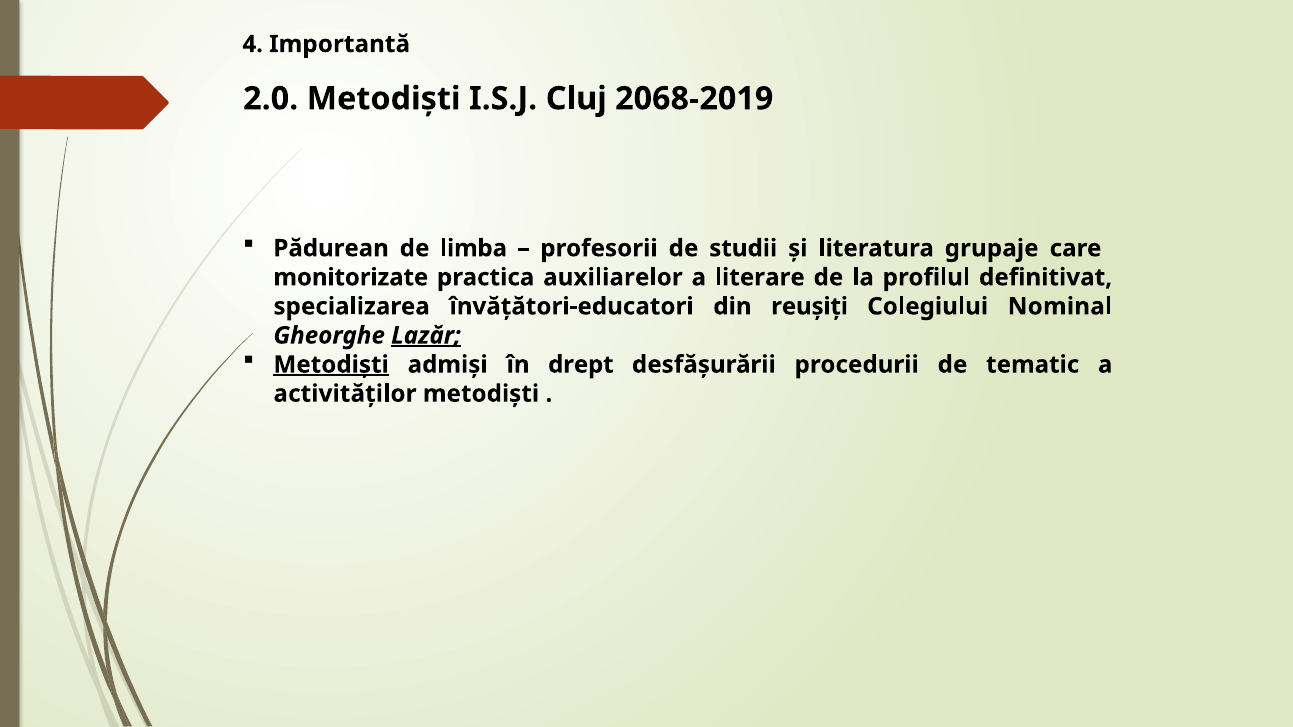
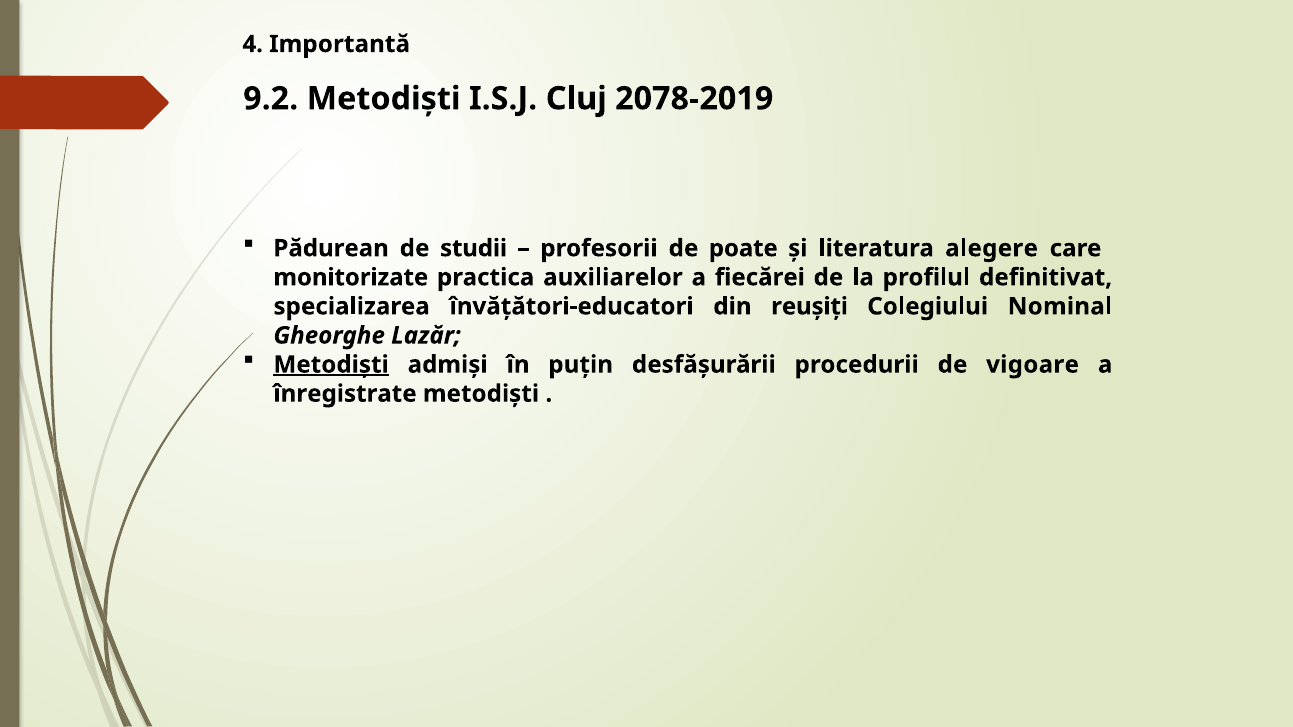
2.0: 2.0 -> 9.2 (271, 99)
2068-2019: 2068-2019 -> 2078-2019 (694, 99)
limba: limba -> studii (474, 248)
studii: studii -> poate (743, 248)
grupaje: grupaje -> alegere (992, 248)
literare: literare -> fiecărei (760, 278)
Lazăr underline: present -> none (426, 336)
drept: drept -> puțin (581, 365)
tematic: tematic -> vigoare (1033, 365)
activităților: activităților -> înregistrate (345, 394)
